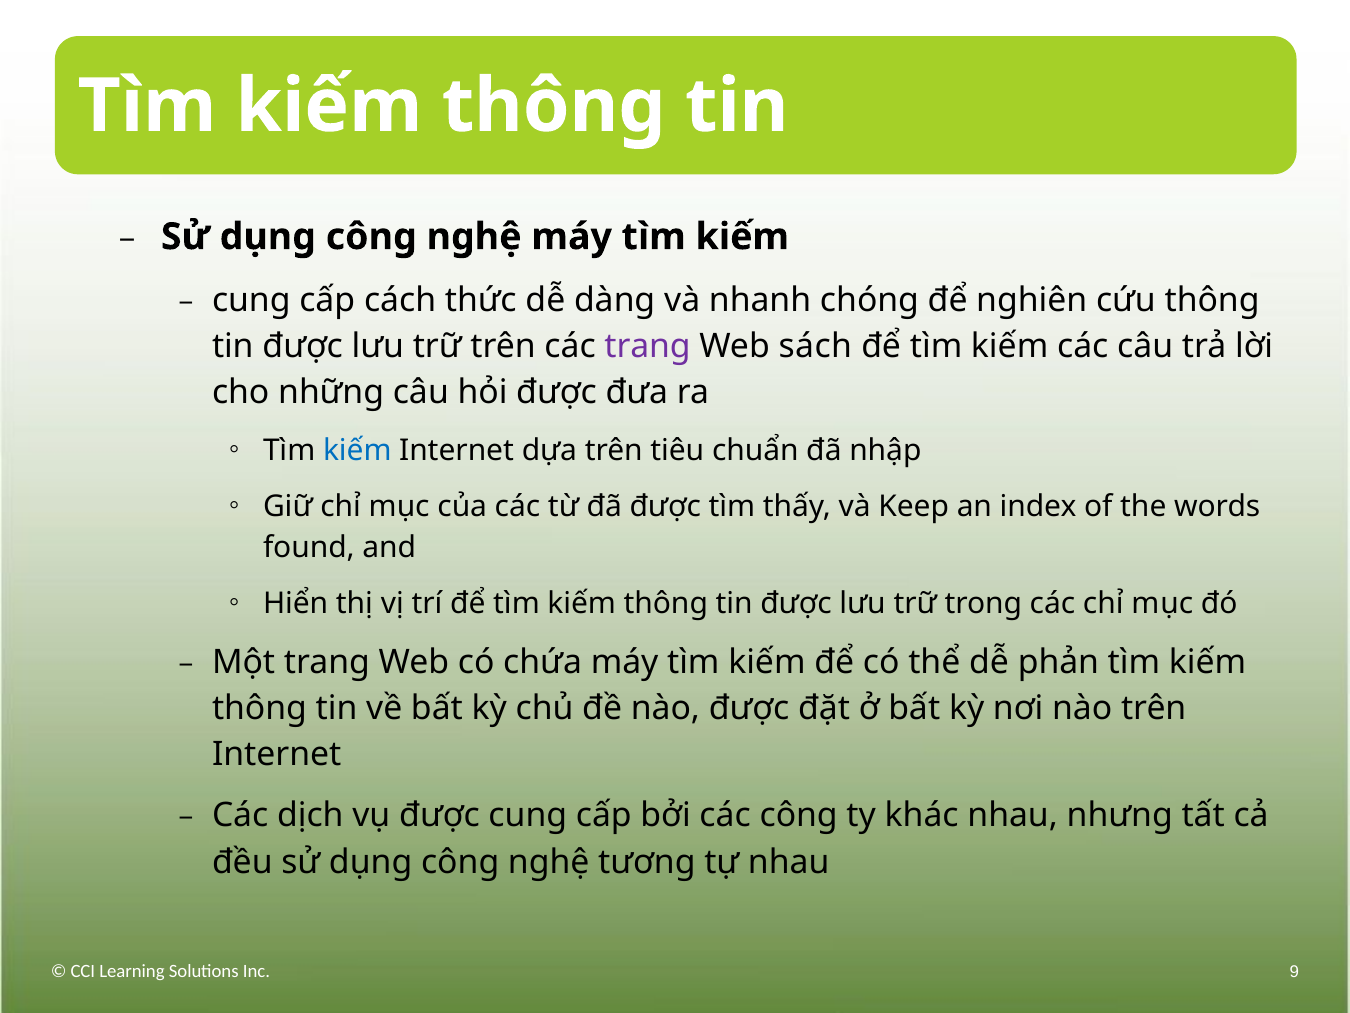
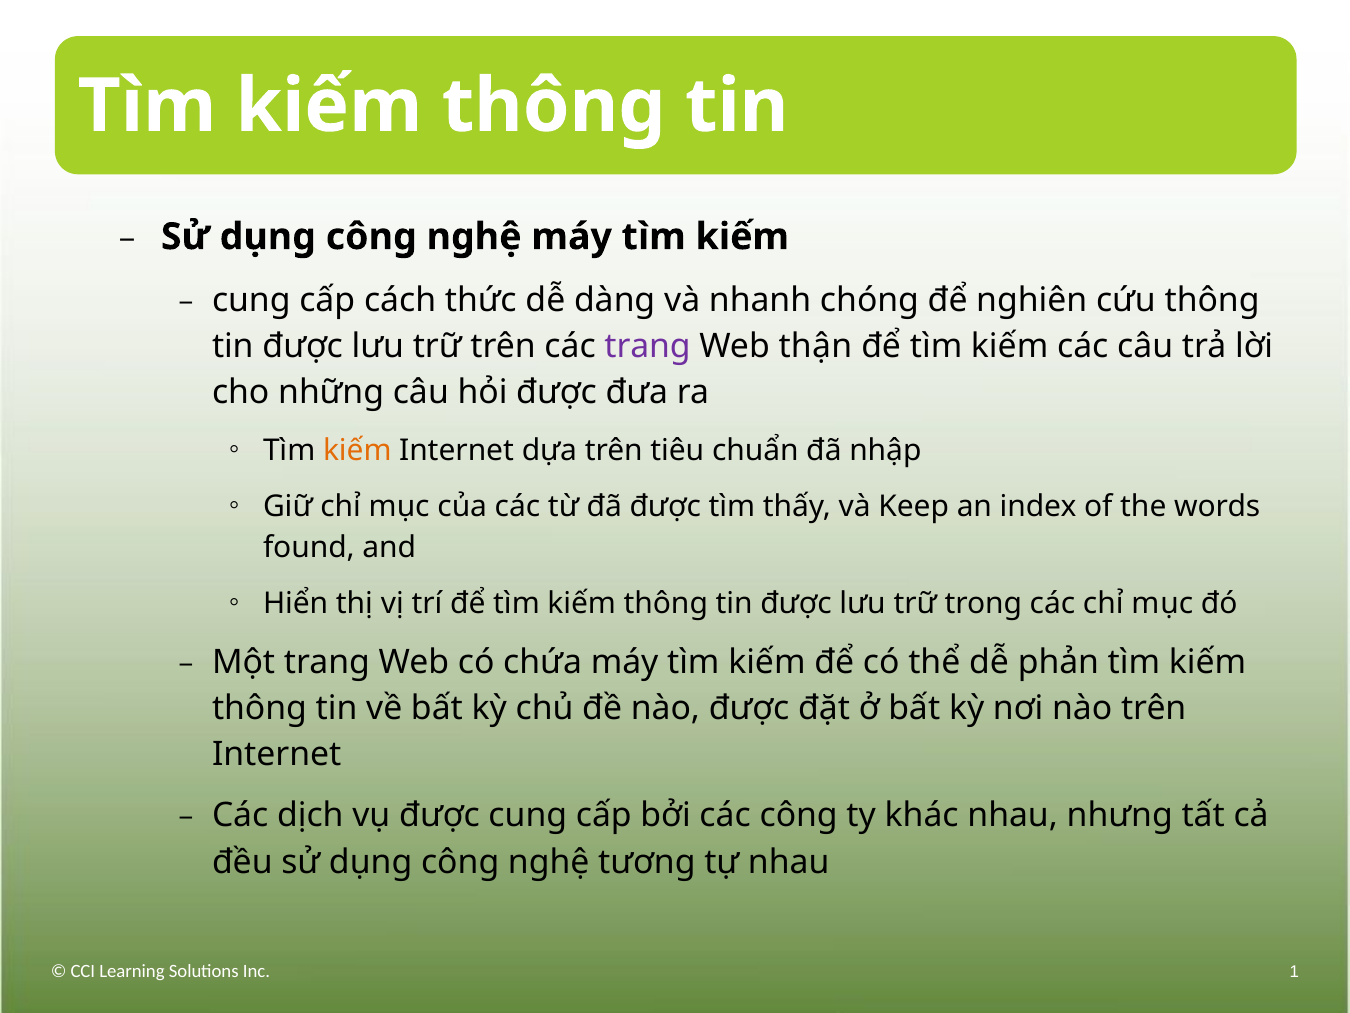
sách: sách -> thận (815, 346)
kiếm colour: blue -> orange (357, 450)
9: 9 -> 1 (1294, 971)
